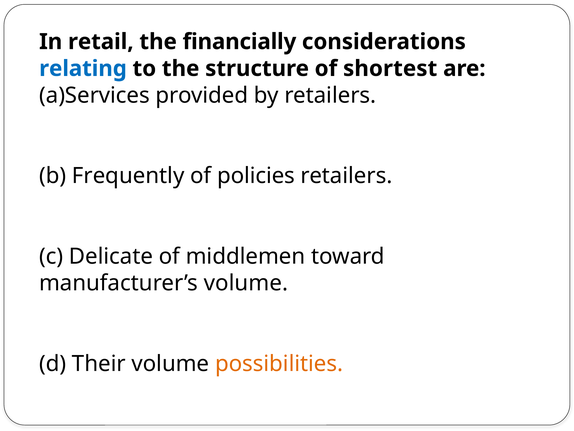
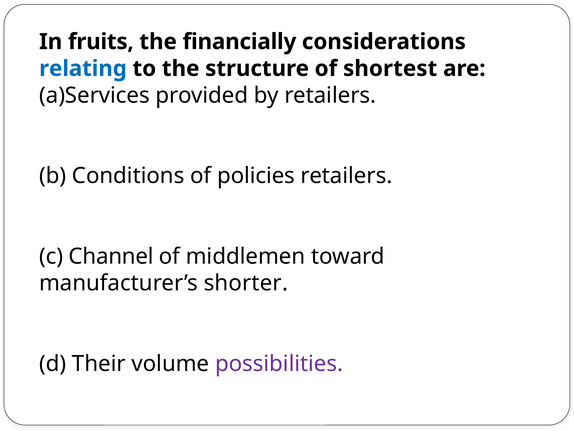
retail: retail -> fruits (101, 42)
Frequently: Frequently -> Conditions (128, 176)
Delicate: Delicate -> Channel (111, 256)
manufacturer’s volume: volume -> shorter (246, 283)
possibilities colour: orange -> purple (279, 363)
